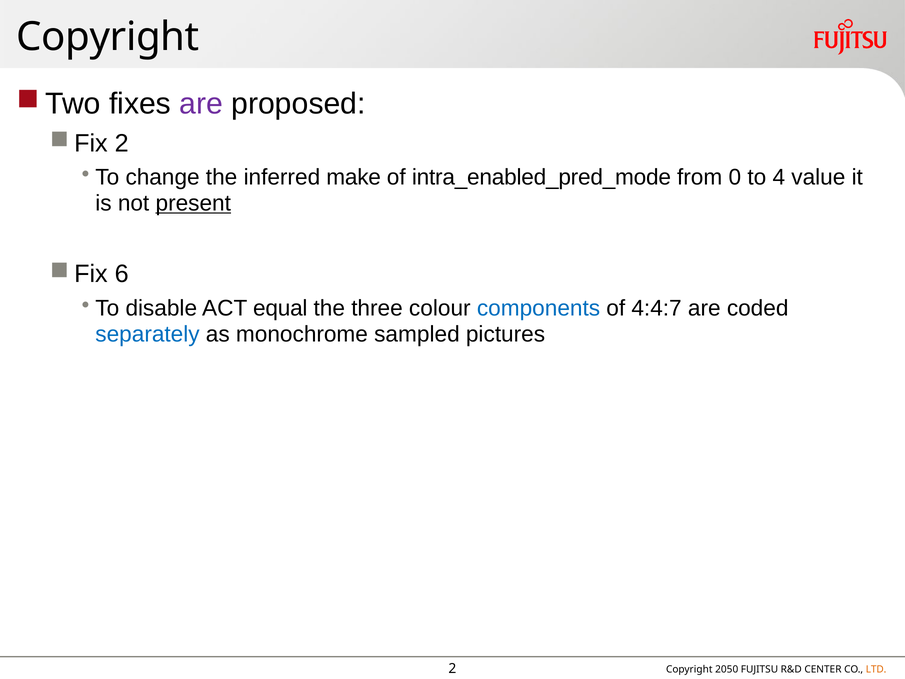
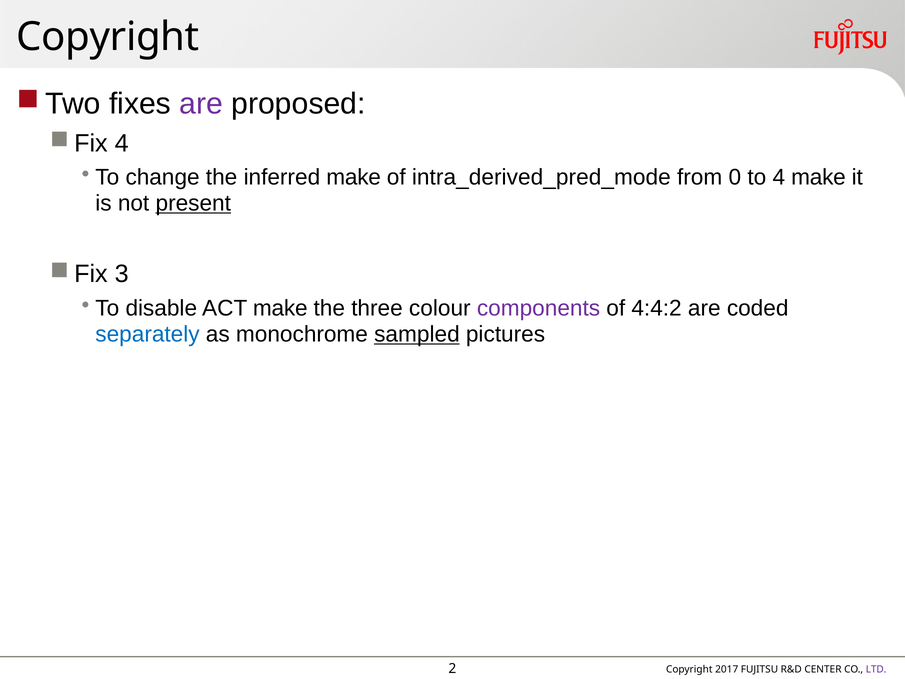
2: 2 -> 4 (122, 143)
intra_enabled_pred_mode: intra_enabled_pred_mode -> intra_derived_pred_mode (541, 177)
4 value: value -> make (818, 177)
6: 6 -> 3 (122, 274)
ACT equal: equal -> make (280, 308)
components colour: blue -> purple (539, 308)
4:4:7: 4:4:7 -> 4:4:2 (657, 308)
sampled underline: none -> present (417, 334)
2050: 2050 -> 2017 (727, 669)
LTD colour: orange -> purple (876, 669)
